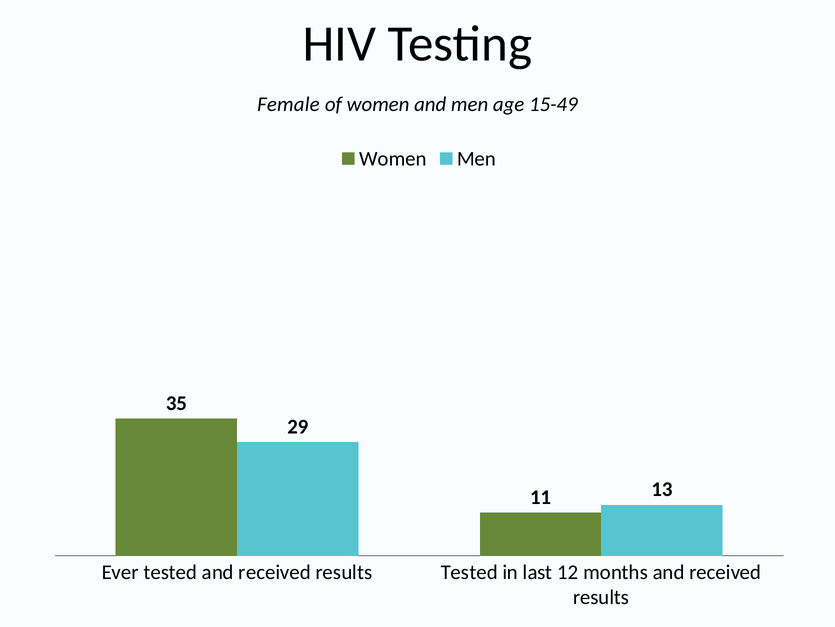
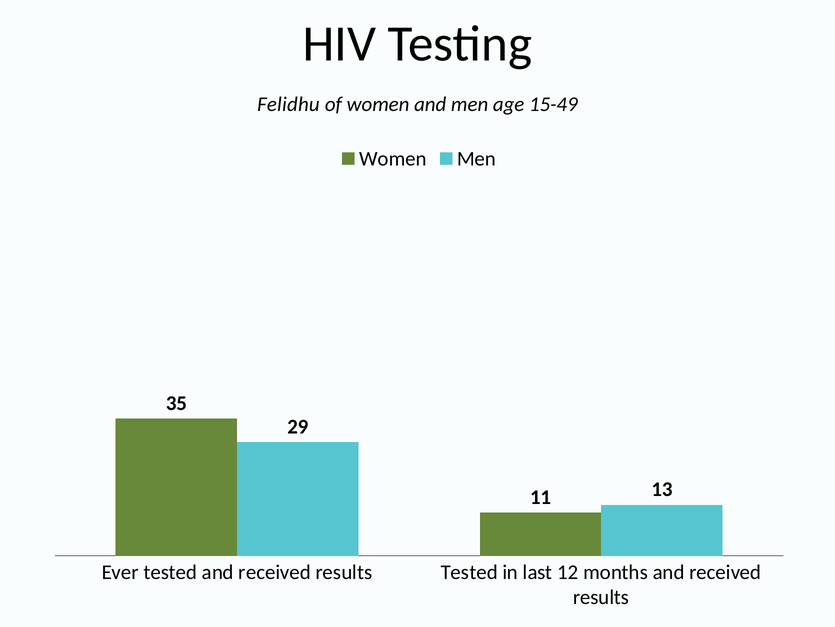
Female: Female -> Felidhu (288, 104)
